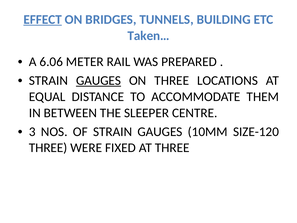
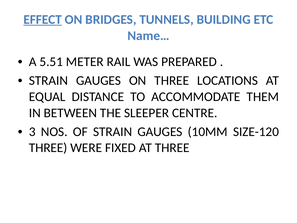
Taken…: Taken… -> Name… (148, 36)
6.06: 6.06 -> 5.51 (51, 62)
GAUGES underline: present -> none (99, 80)
